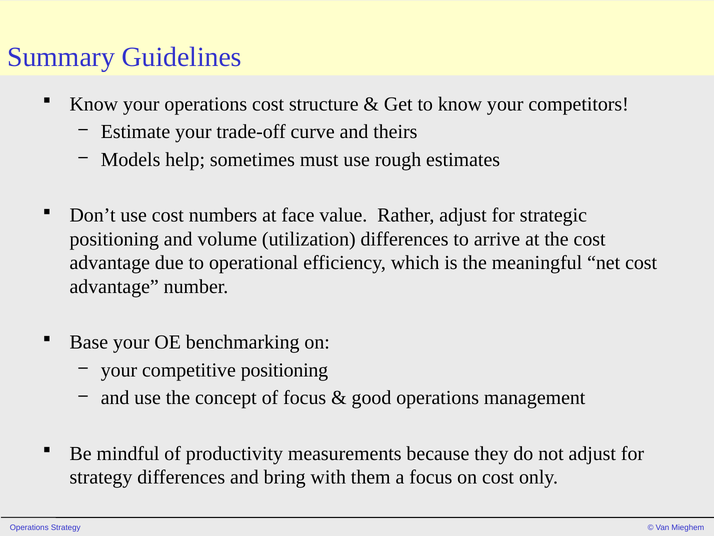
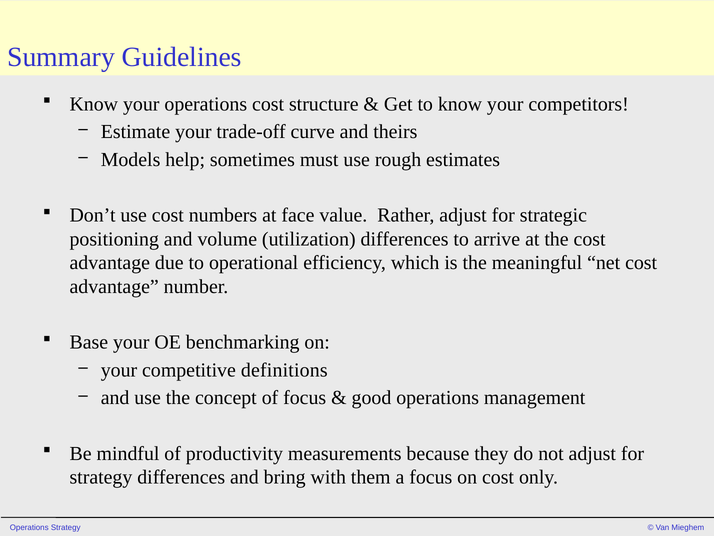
competitive positioning: positioning -> definitions (284, 370)
